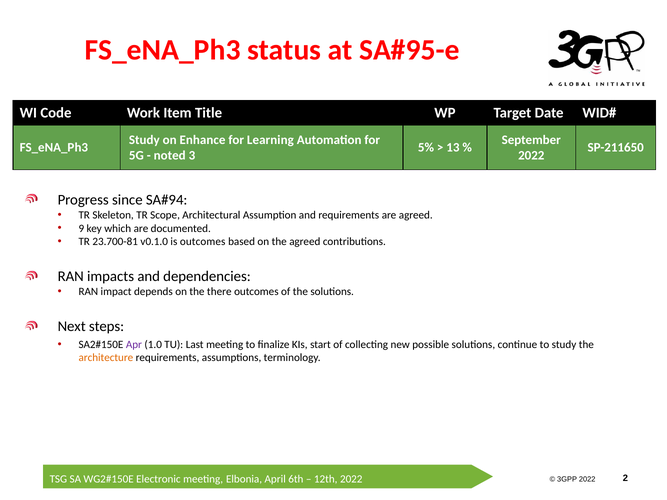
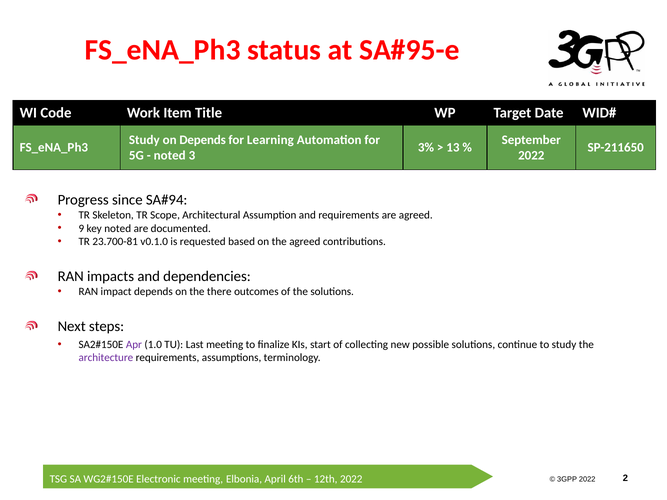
on Enhance: Enhance -> Depends (203, 140)
5%: 5% -> 3% (426, 148)
key which: which -> noted (118, 228)
is outcomes: outcomes -> requested (203, 242)
architecture colour: orange -> purple (106, 358)
